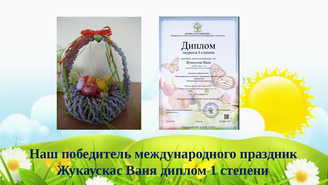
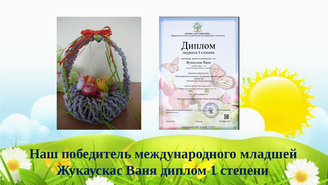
праздник: праздник -> младшей (269, 153)
